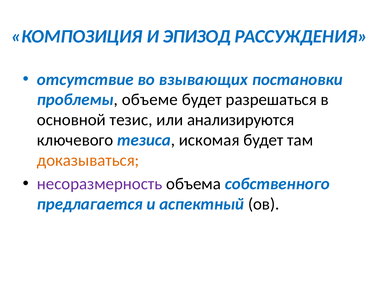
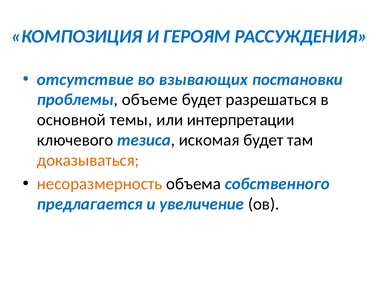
ЭПИЗОД: ЭПИЗОД -> ГЕРОЯМ (197, 36)
тезис: тезис -> темы (131, 120)
анализируются: анализируются -> интерпретации (241, 120)
несоразмерность colour: purple -> orange (100, 184)
аспектный: аспектный -> увеличение (202, 204)
